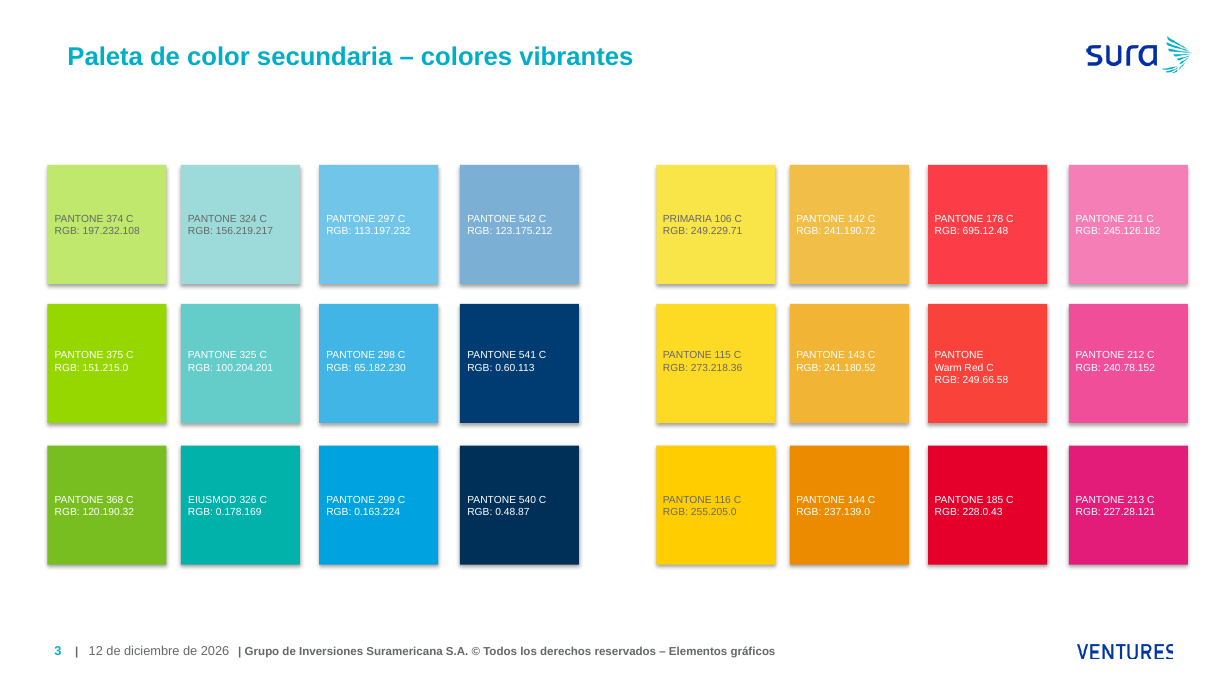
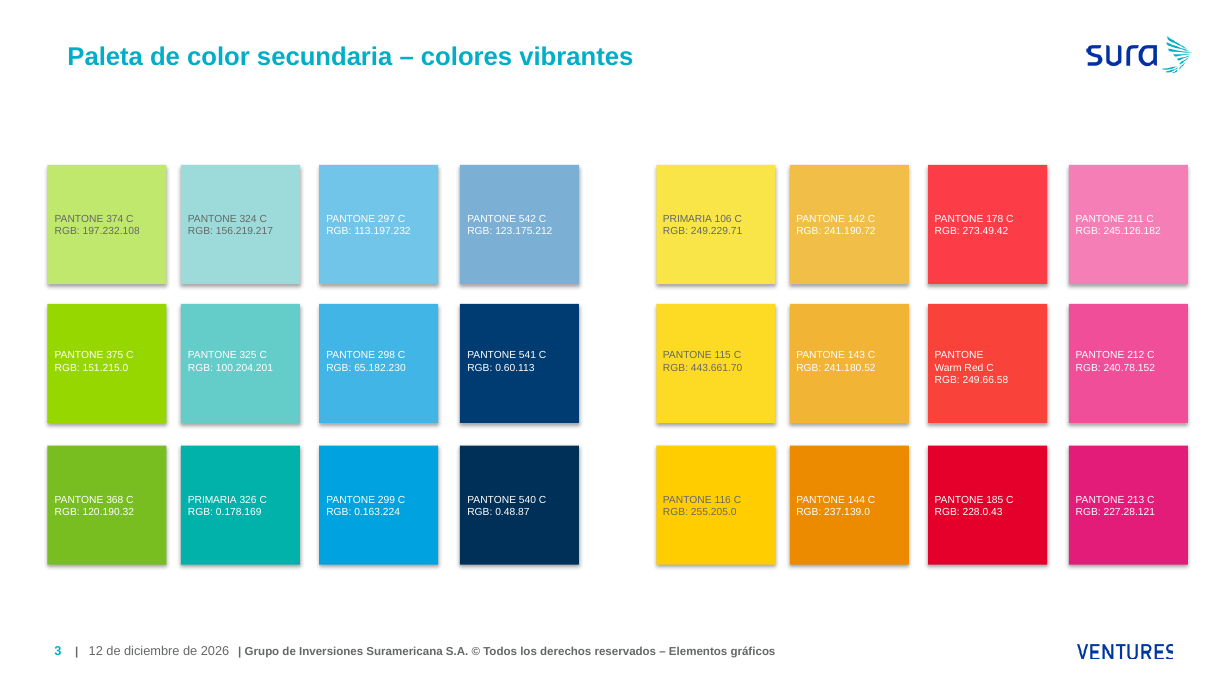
695.12.48: 695.12.48 -> 273.49.42 (985, 231)
273.218.36: 273.218.36 -> 443.661.70 (717, 368)
EIUSMOD: EIUSMOD -> PRIMARIA (212, 500)
